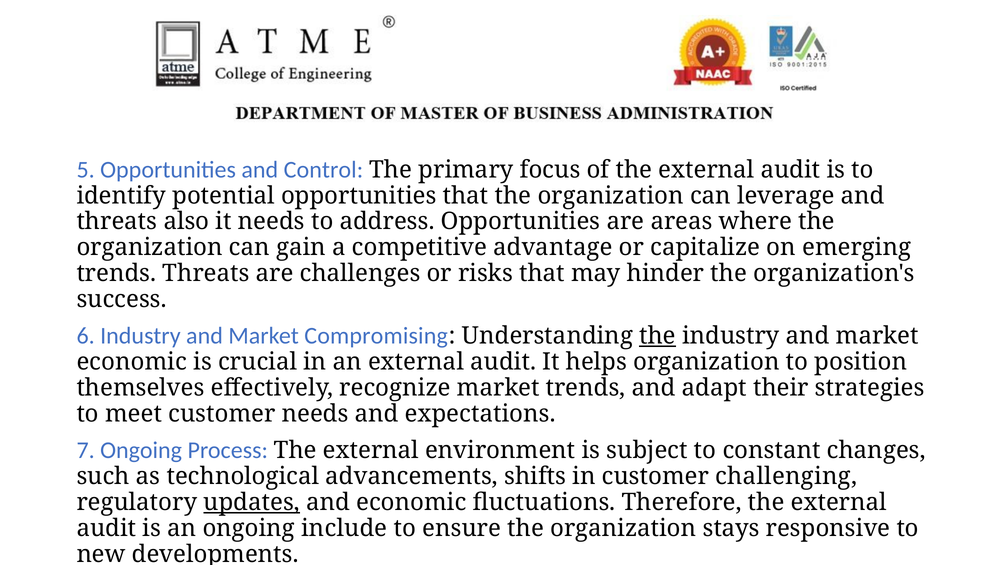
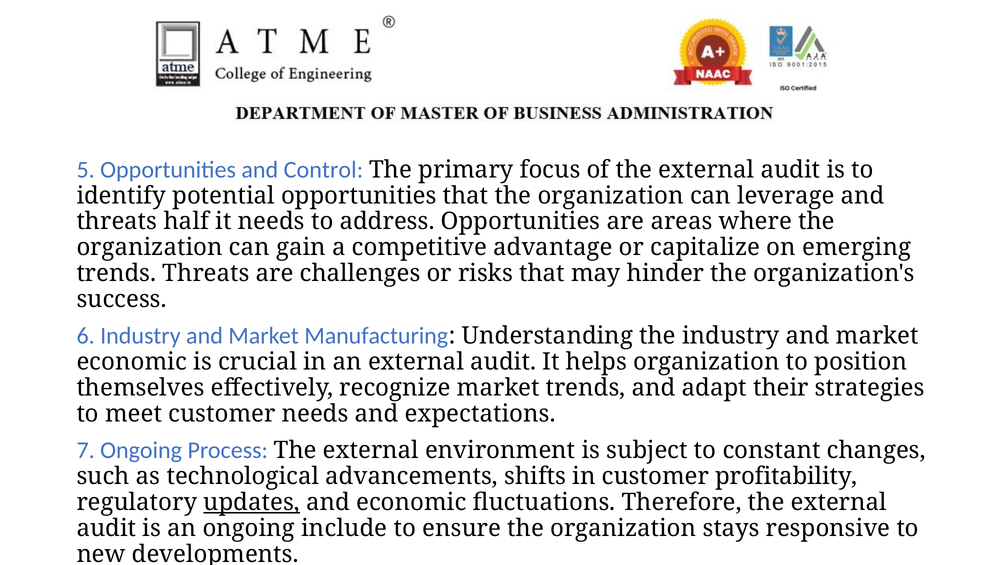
also: also -> half (186, 221)
Compromising: Compromising -> Manufacturing (376, 336)
the underline: present -> none (658, 336)
challenging: challenging -> profitability (786, 476)
